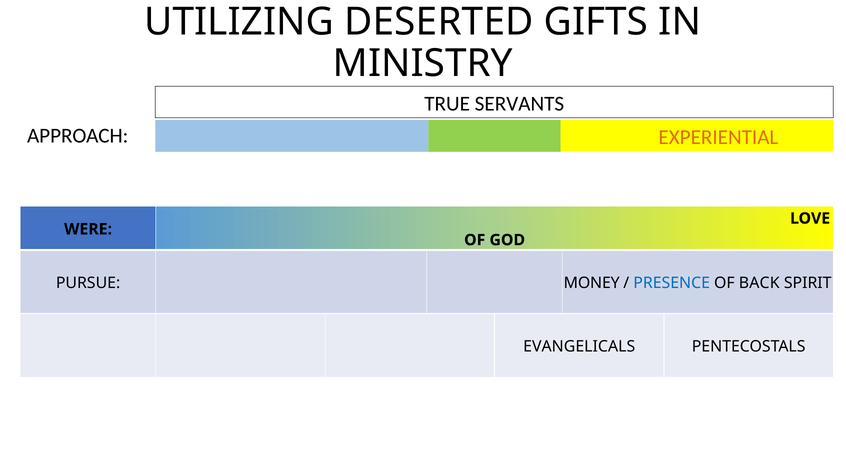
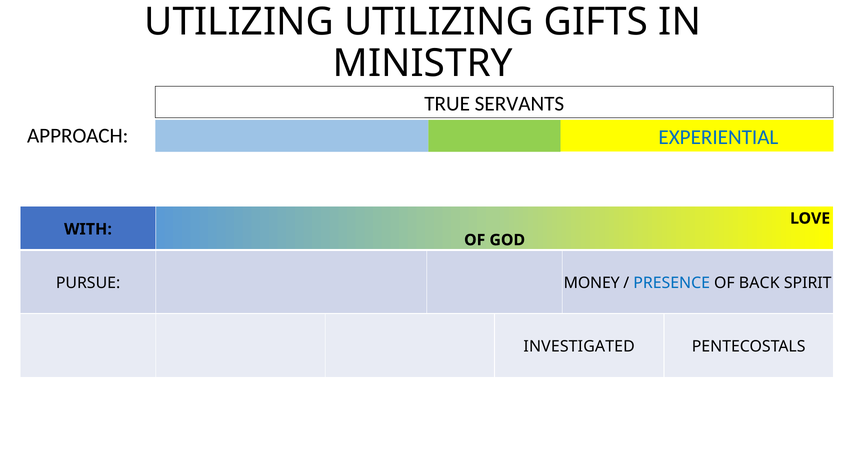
UTILIZING DESERTED: DESERTED -> UTILIZING (439, 22)
EXPERIENTIAL colour: orange -> blue (718, 137)
WERE: WERE -> WITH (88, 229)
EVANGELICALS: EVANGELICALS -> INVESTIGATED (579, 346)
